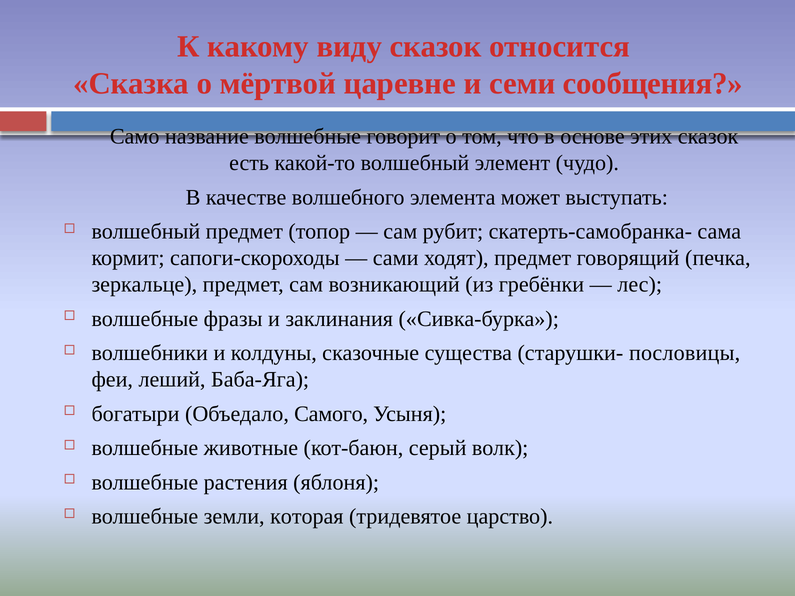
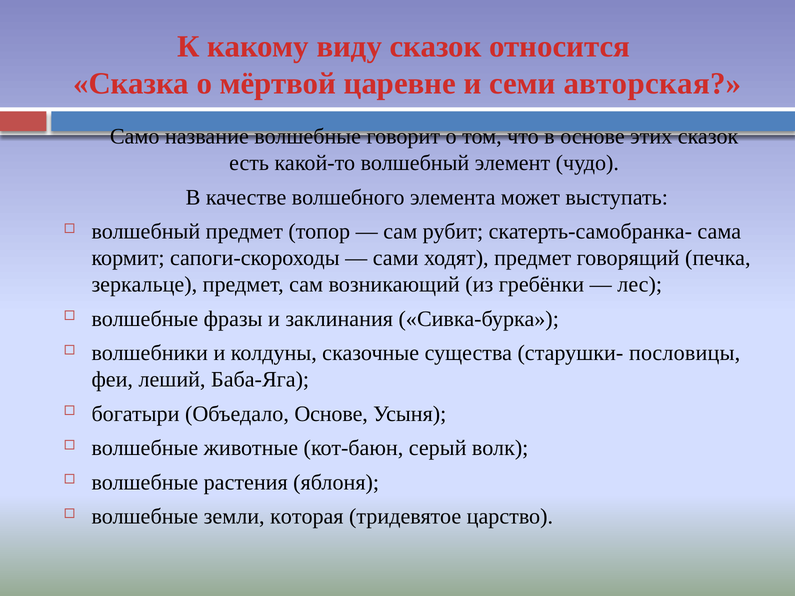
сообщения: сообщения -> авторская (653, 84)
Объедало Самого: Самого -> Основе (331, 414)
